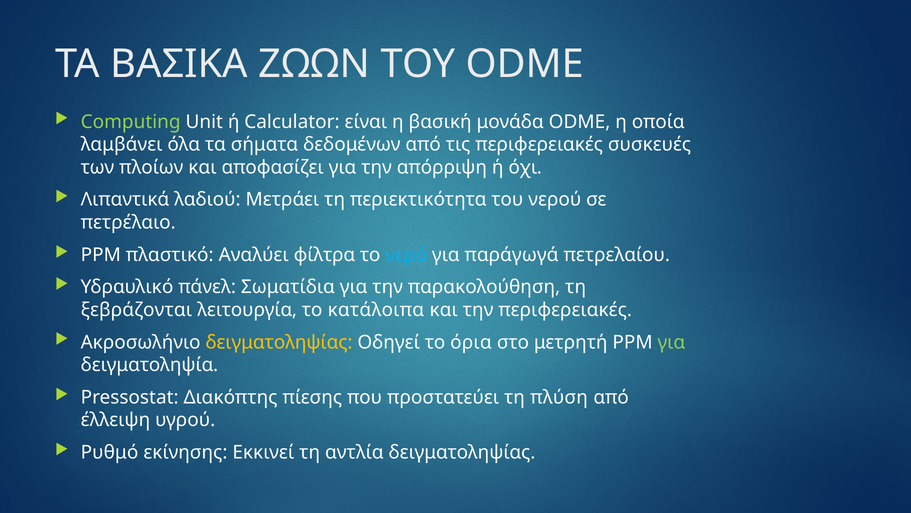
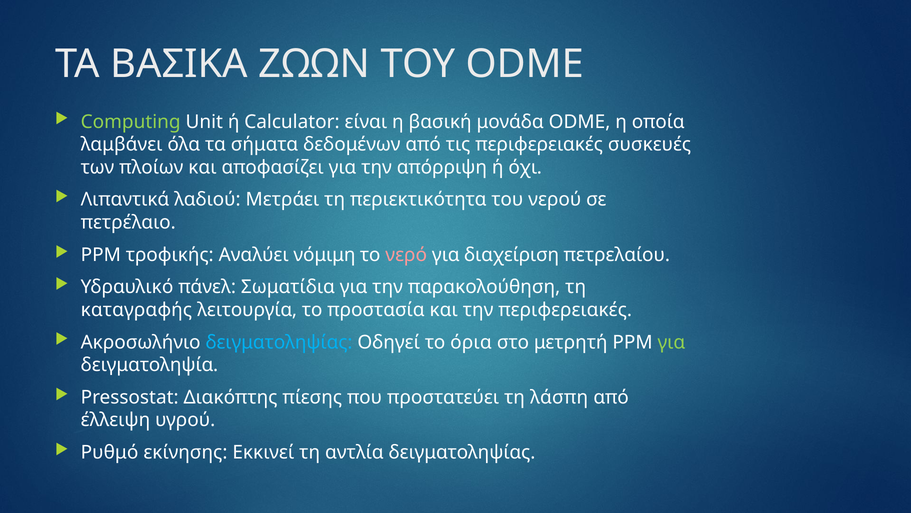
πλαστικό: πλαστικό -> τροφικής (170, 255)
φίλτρα: φίλτρα -> νόμιμη (324, 255)
νερό colour: light blue -> pink (406, 255)
παράγωγά: παράγωγά -> διαχείριση (512, 255)
ξεβράζονται: ξεβράζονται -> καταγραφής (136, 310)
κατάλοιπα: κατάλοιπα -> προστασία (376, 310)
δειγματοληψίας colour: yellow -> light blue (279, 342)
πλύση: πλύση -> λάσπη (559, 397)
